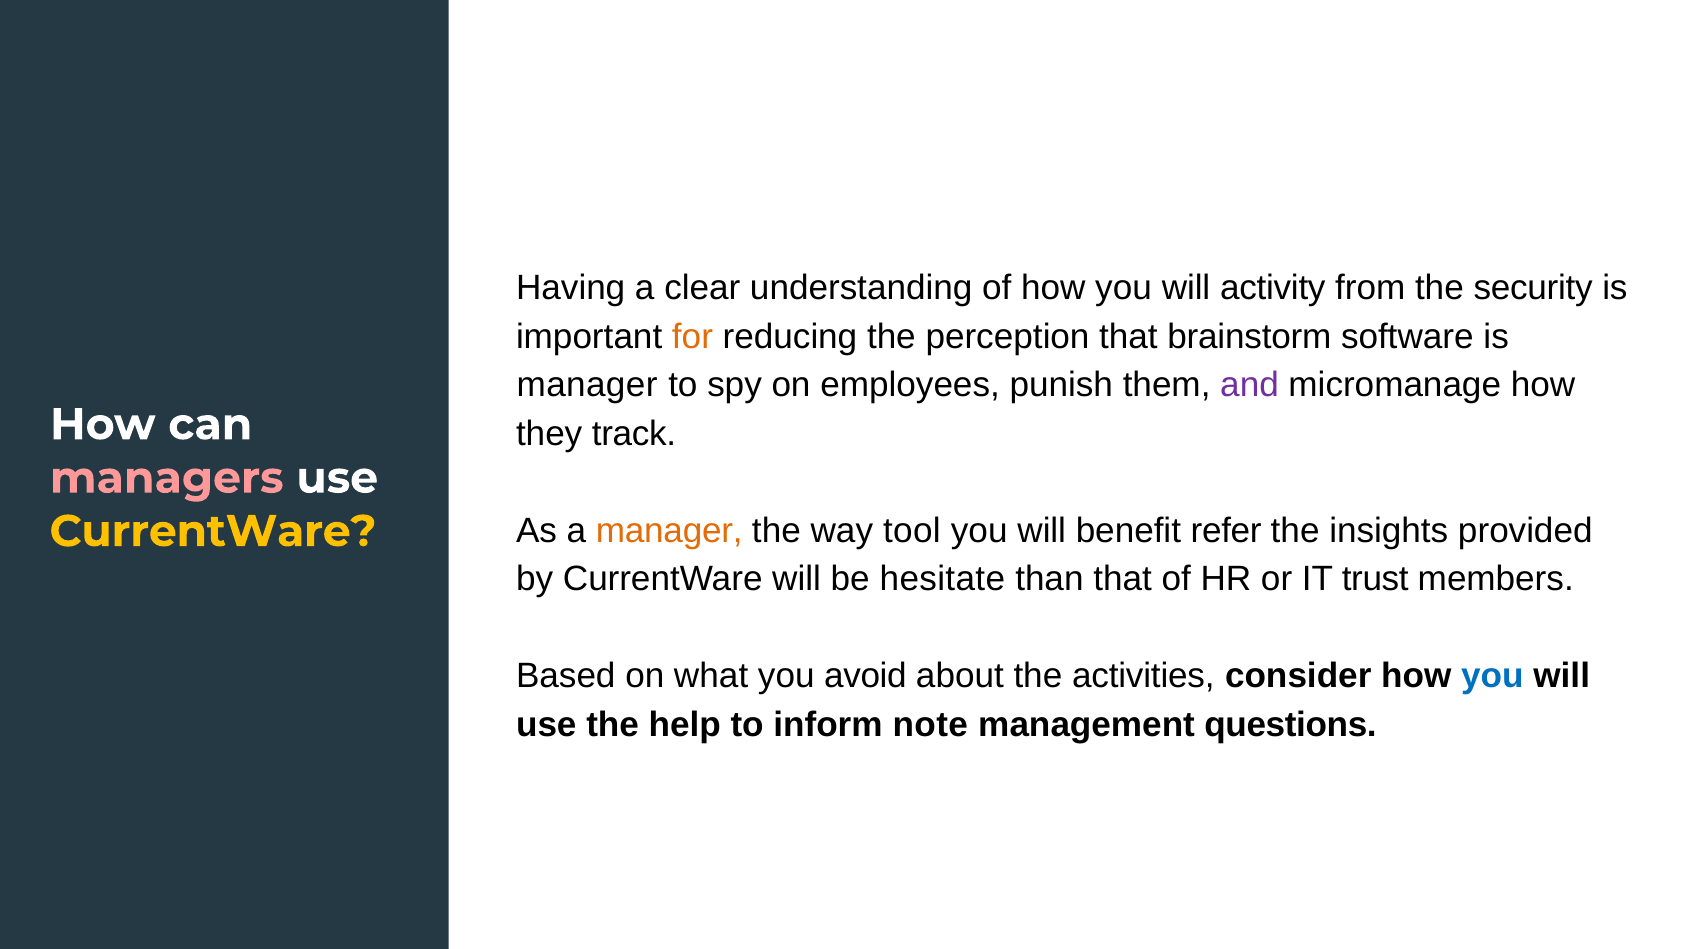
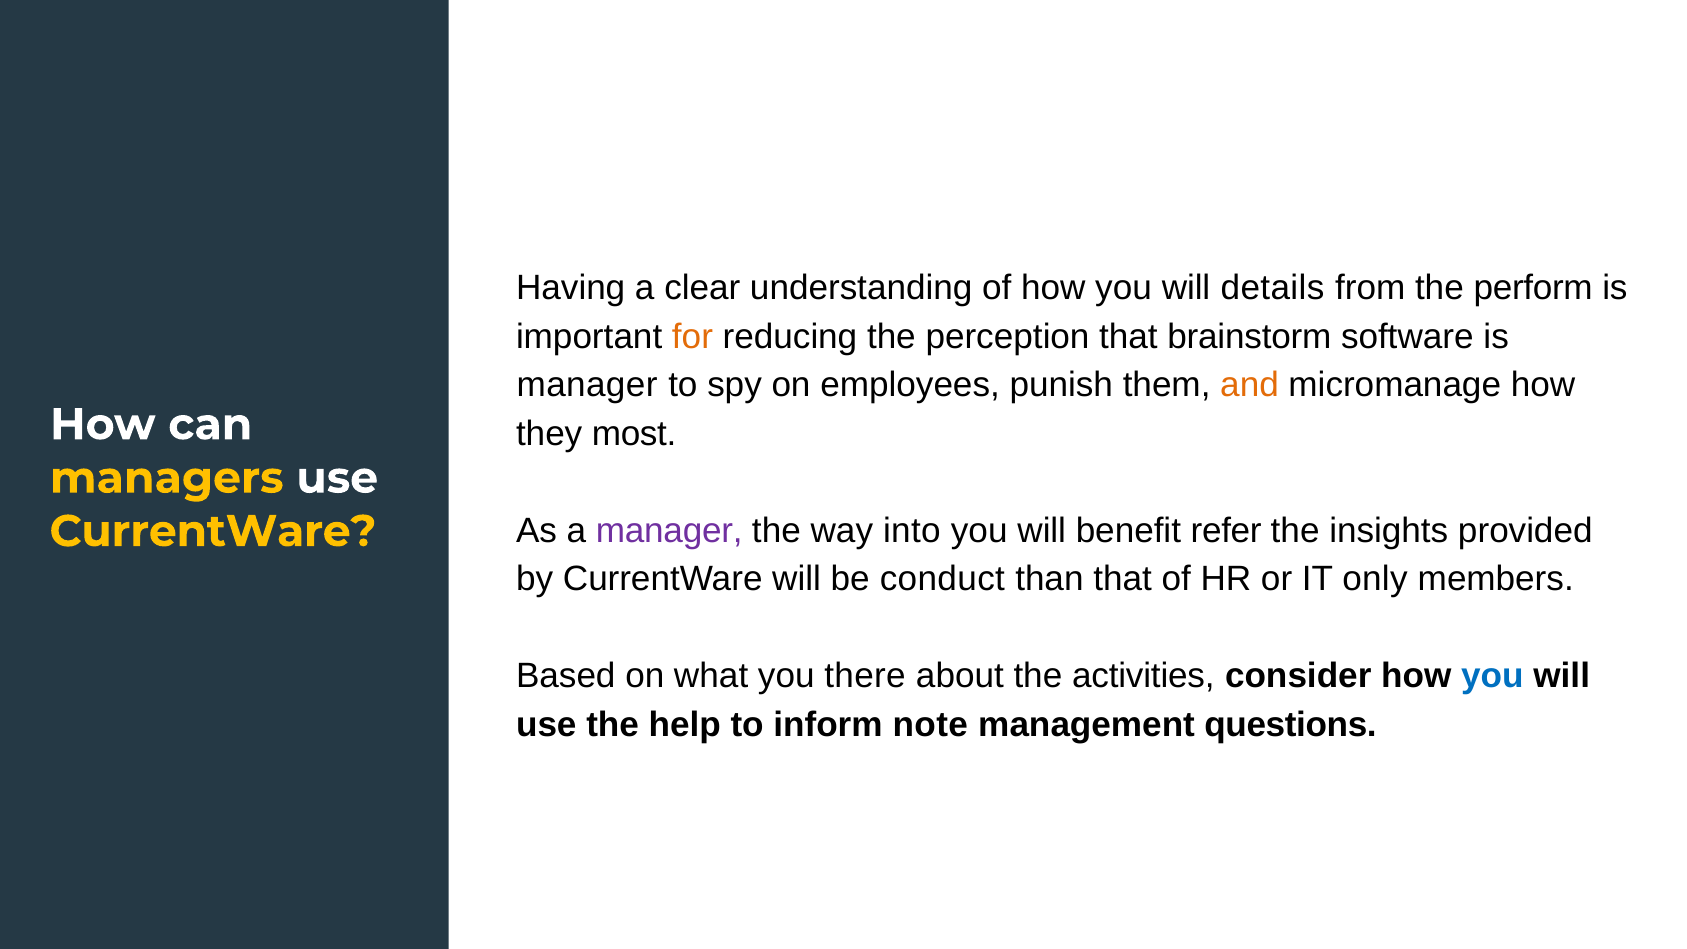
activity: activity -> details (1273, 288)
security: security -> perform (1533, 288)
and colour: purple -> orange (1250, 385)
track: track -> most (634, 434)
managers colour: pink -> yellow (167, 478)
manager colour: orange -> purple (669, 531)
tool: tool -> into (912, 531)
hesitate: hesitate -> conduct (942, 579)
trust: trust -> only (1375, 579)
avoid: avoid -> there (865, 676)
